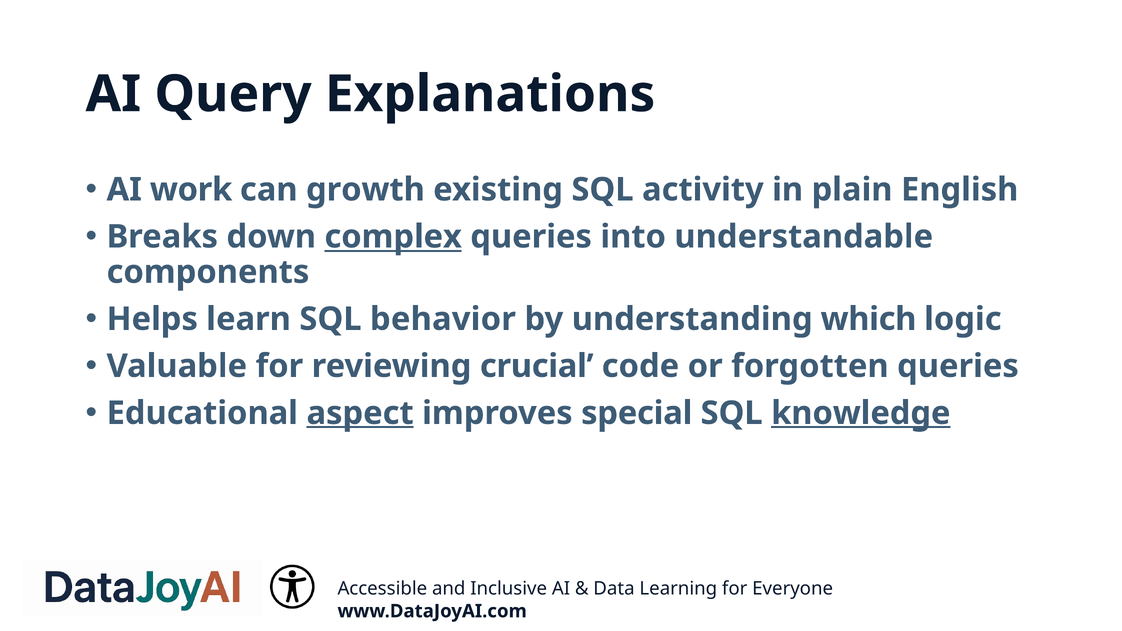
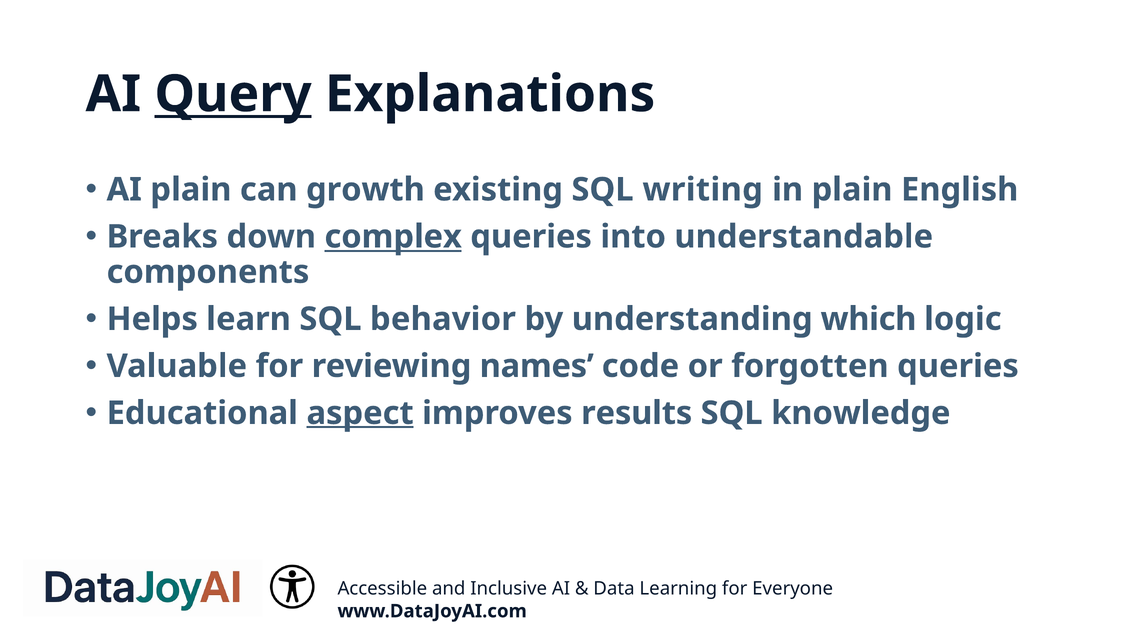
Query underline: none -> present (233, 94)
AI work: work -> plain (191, 190)
activity: activity -> writing (703, 190)
crucial: crucial -> names (537, 366)
special: special -> results (637, 413)
knowledge underline: present -> none (861, 413)
